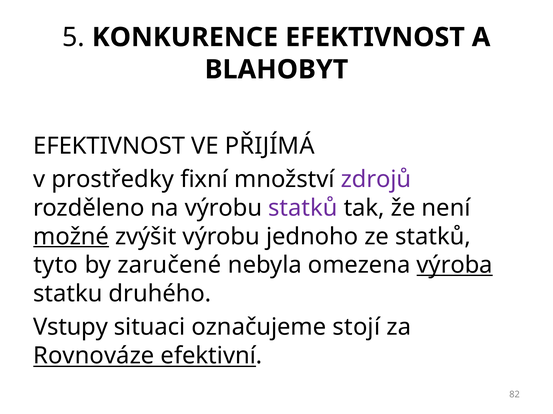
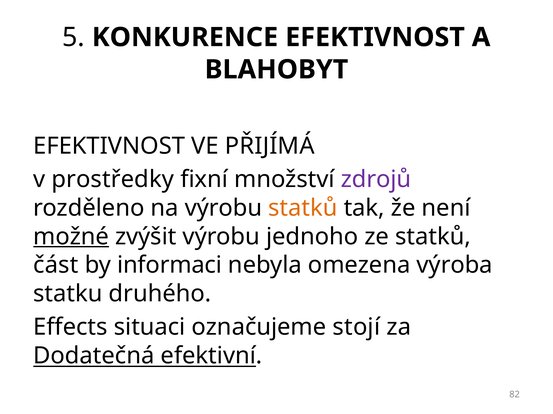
statků colour: purple -> orange (303, 208)
tyto: tyto -> část (56, 266)
zaručené: zaručené -> informaci (170, 266)
výroba underline: present -> none (455, 266)
Vstupy: Vstupy -> Effects (70, 328)
Rovnováze: Rovnováze -> Dodatečná (94, 356)
